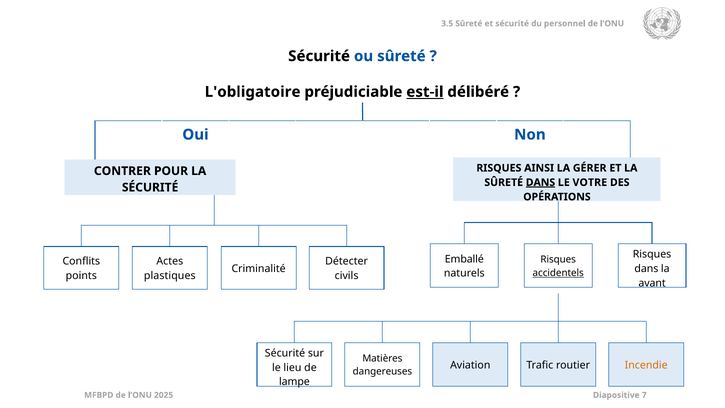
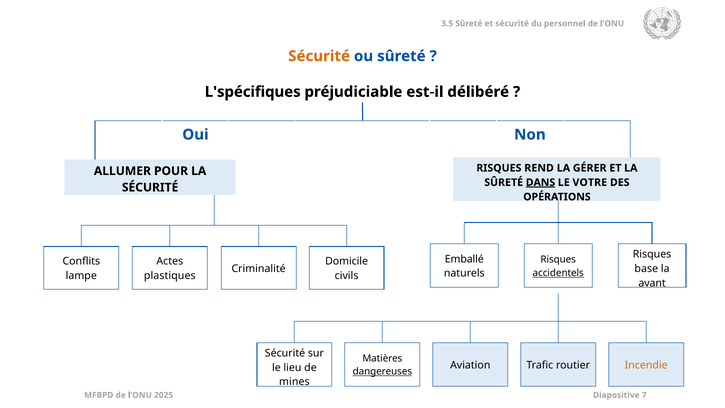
Sécurité colour: black -> orange (319, 56)
L'obligatoire: L'obligatoire -> L'spécifiques (253, 92)
est-il underline: present -> none (425, 92)
AINSI: AINSI -> REND (539, 168)
CONTRER: CONTRER -> ALLUMER (122, 171)
Détecter: Détecter -> Domicile (347, 261)
dans: dans -> base (646, 269)
points: points -> lampe (81, 276)
dangereuses underline: none -> present (382, 371)
lampe: lampe -> mines (294, 382)
